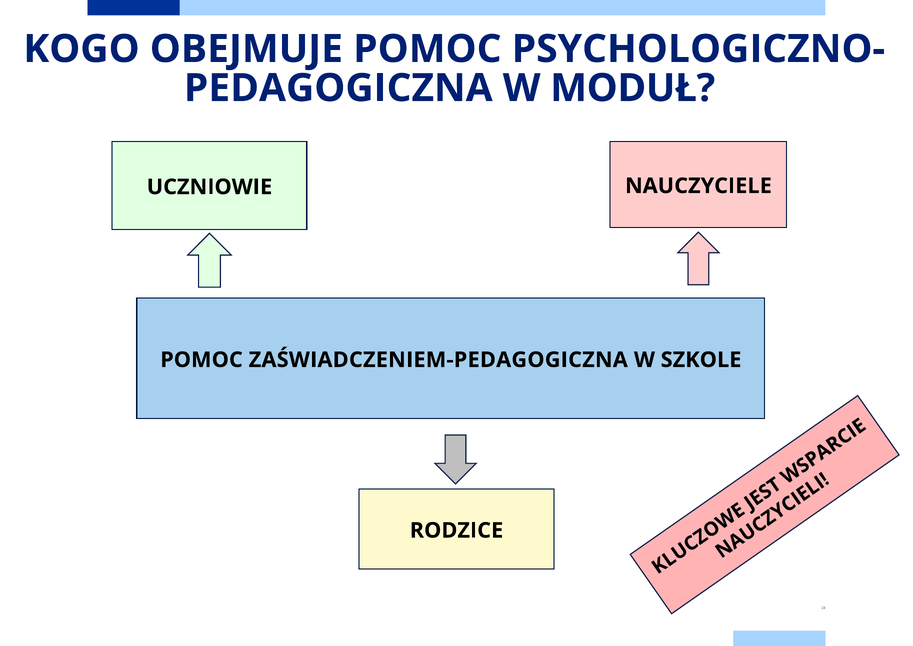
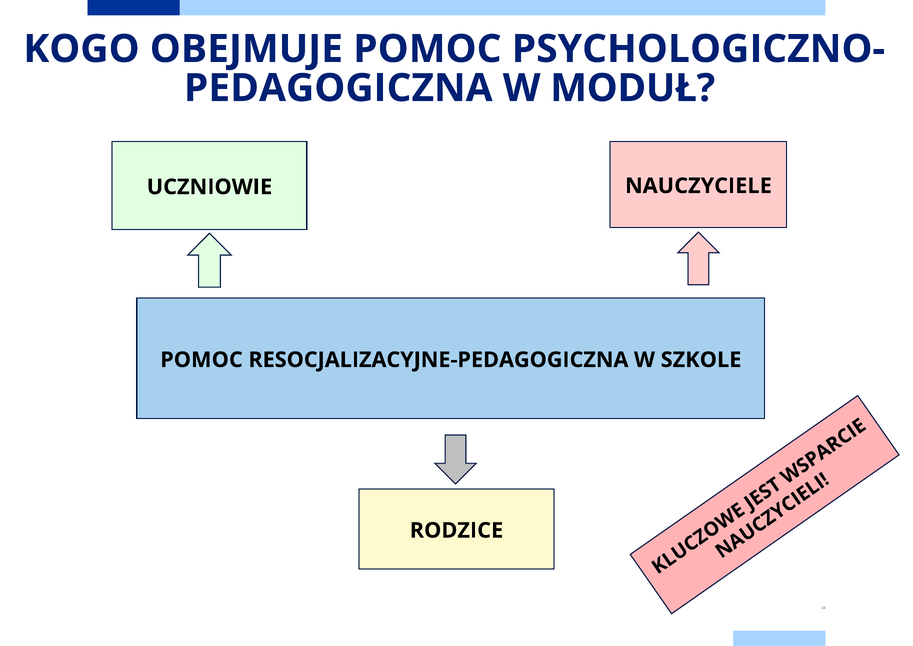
ZAŚWIADCZENIEM-PEDAGOGICZNA: ZAŚWIADCZENIEM-PEDAGOGICZNA -> RESOCJALIZACYJNE-PEDAGOGICZNA (438, 360)
